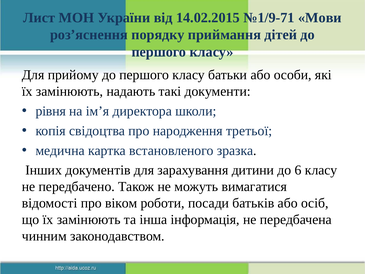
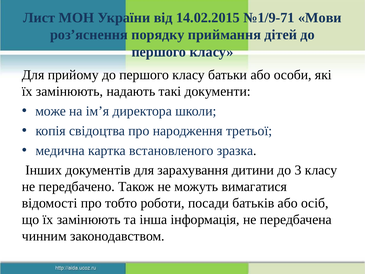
рівня: рівня -> може (51, 111)
6: 6 -> 3 (298, 170)
віком: віком -> тобто (121, 203)
